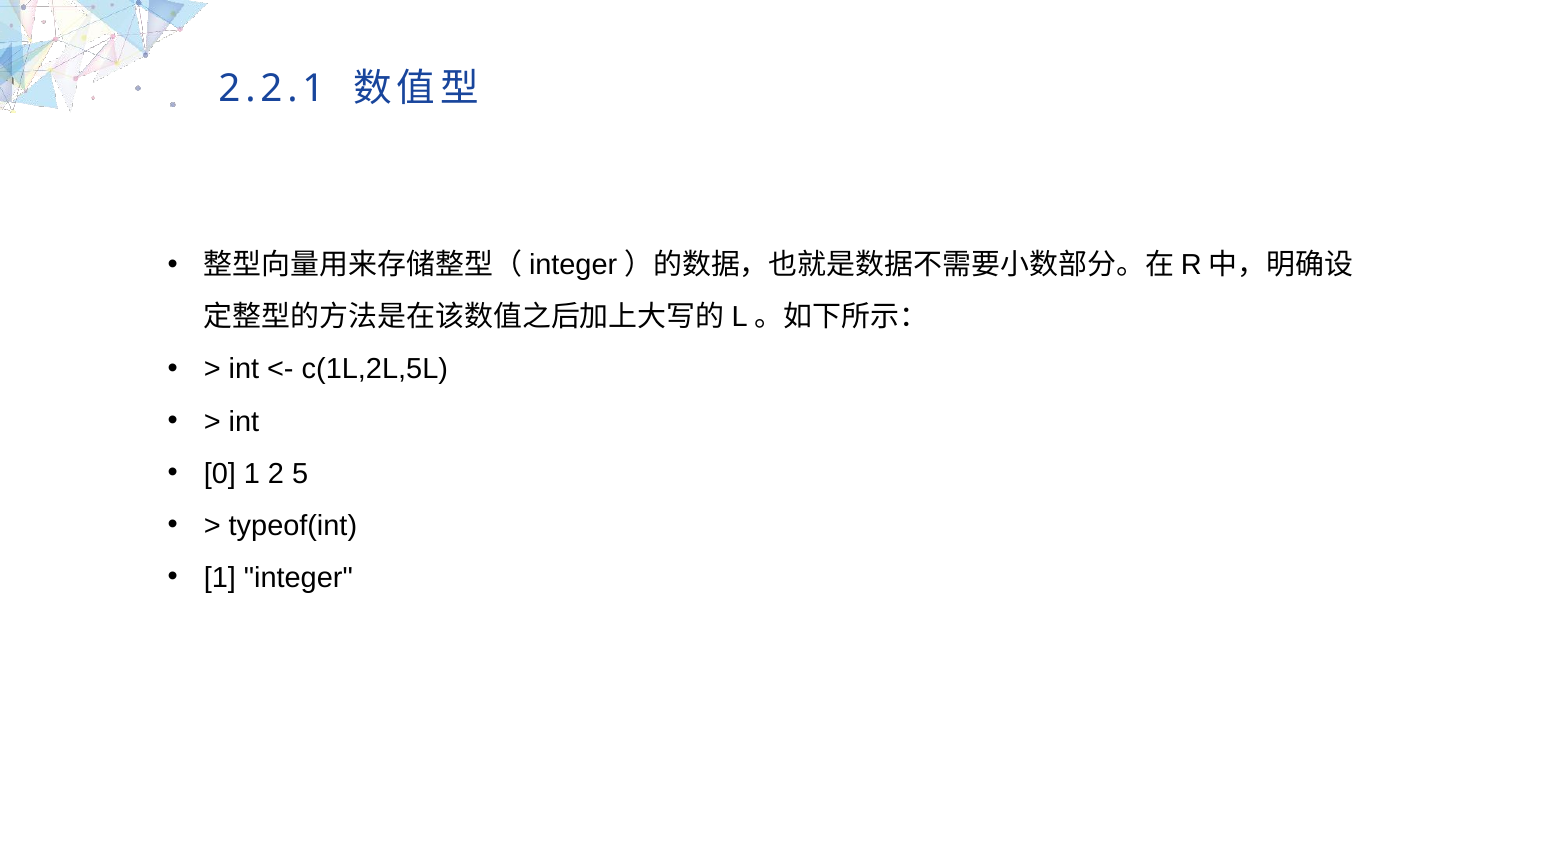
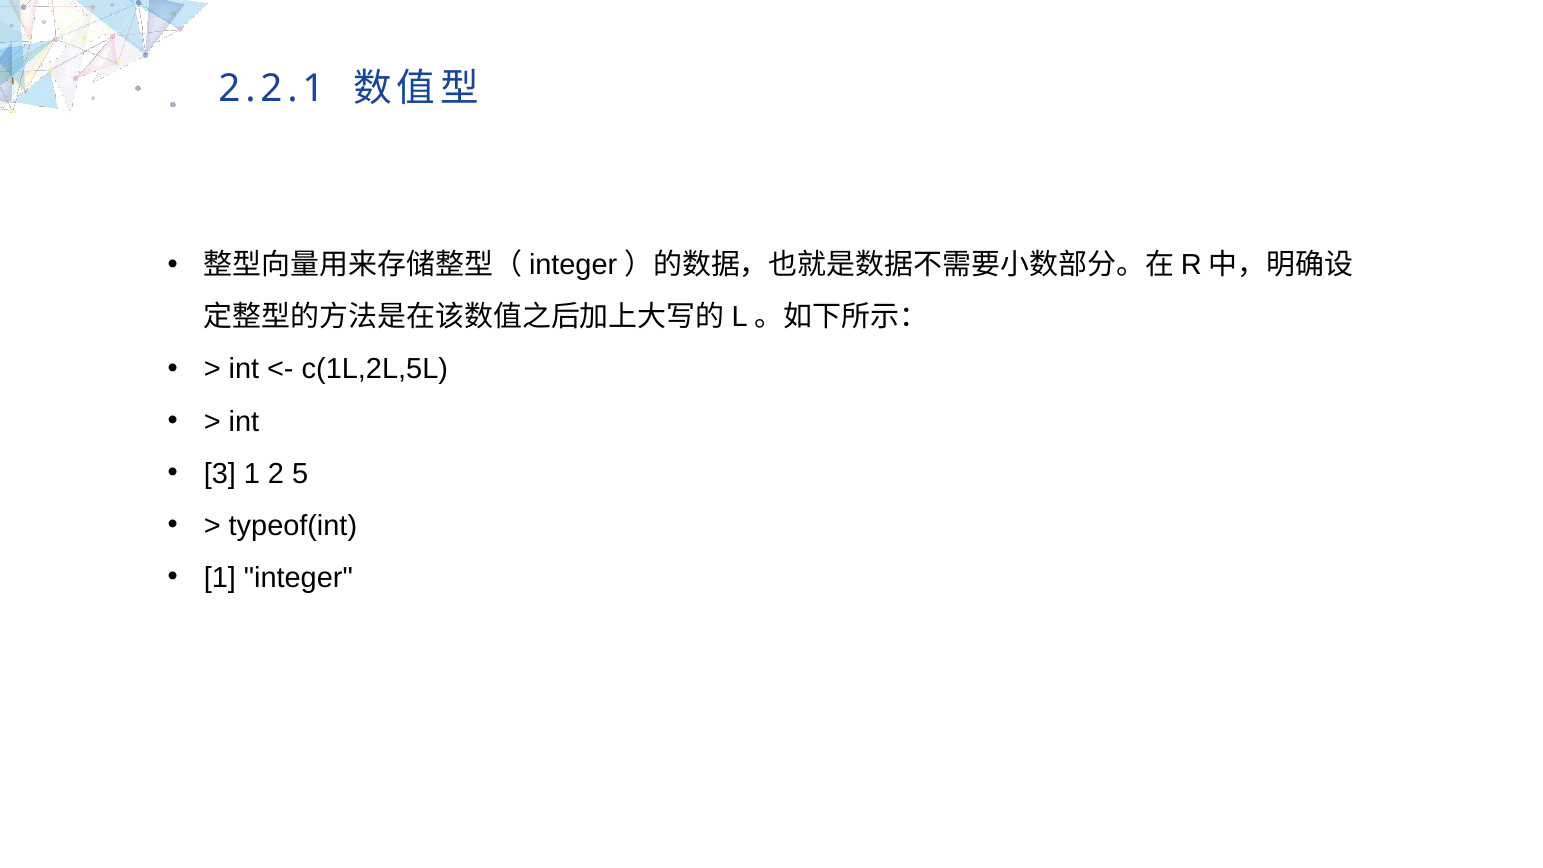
0: 0 -> 3 (220, 474)
